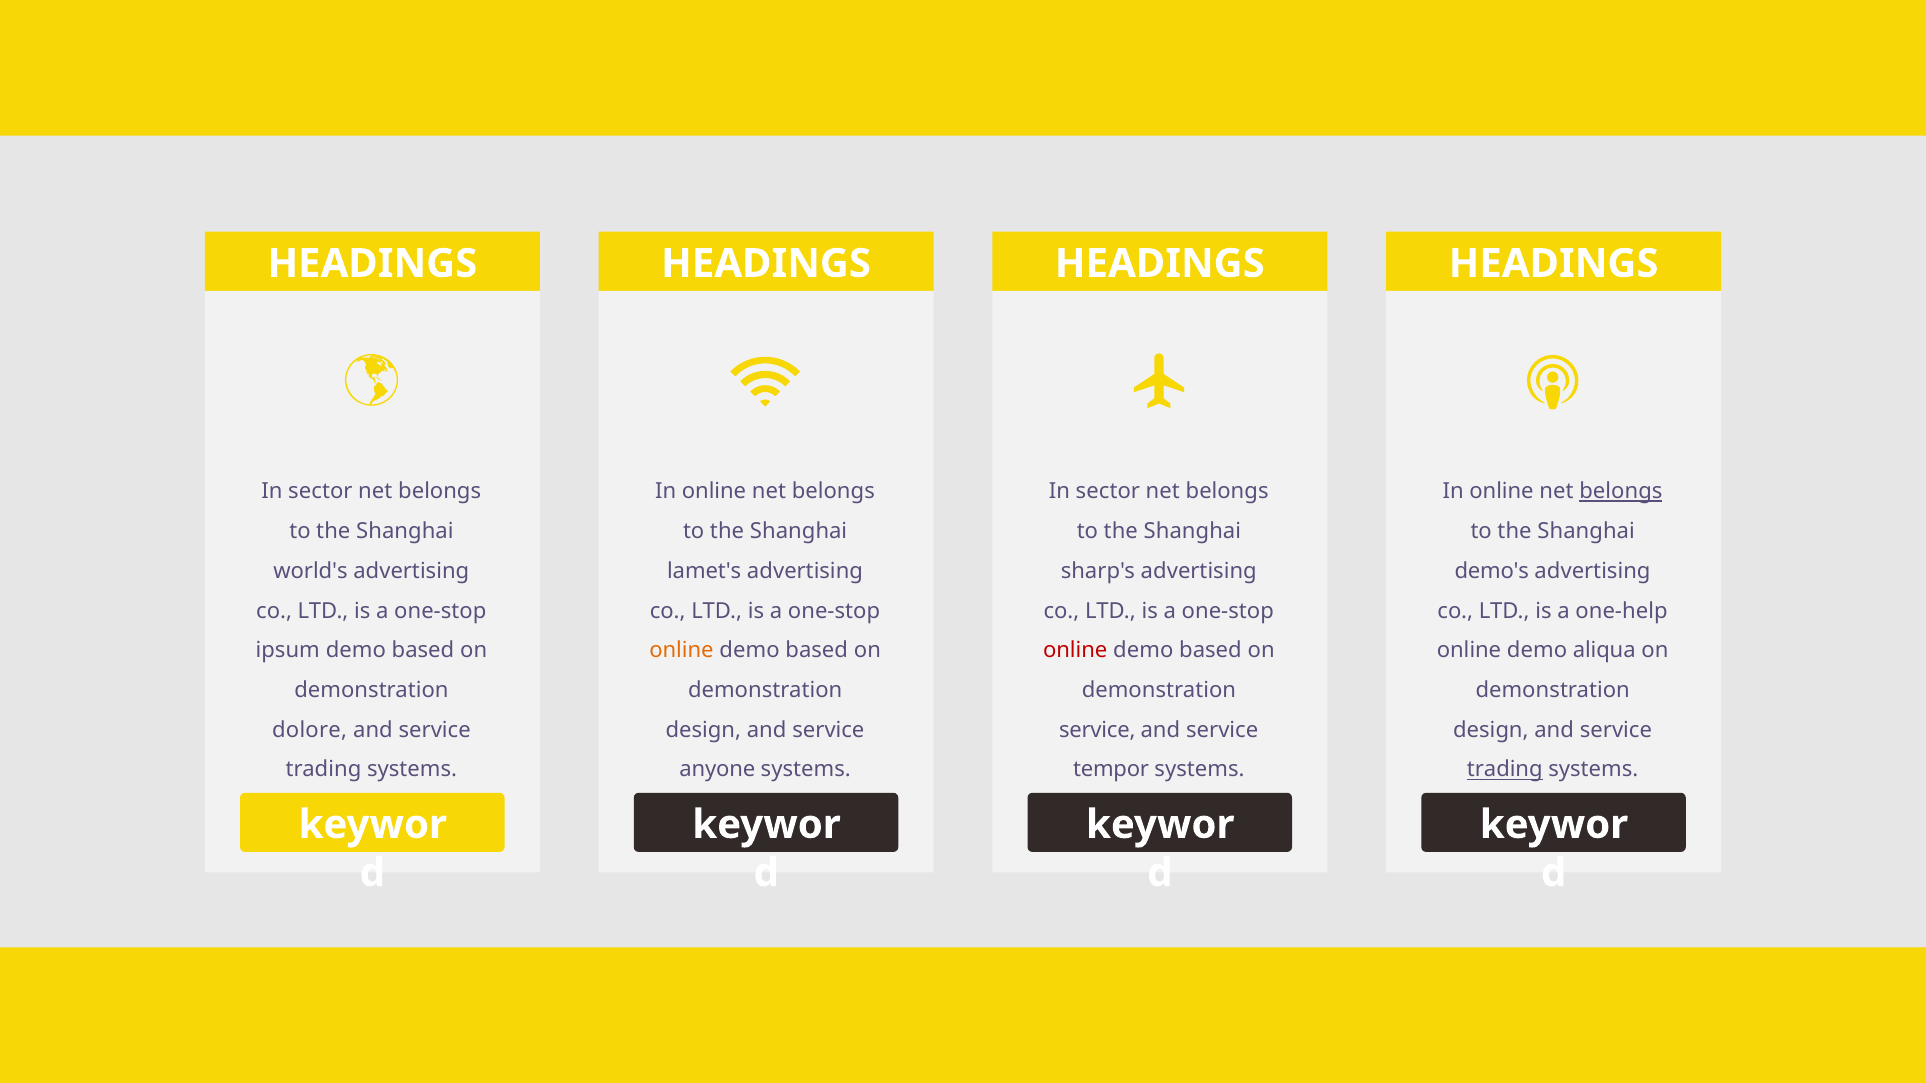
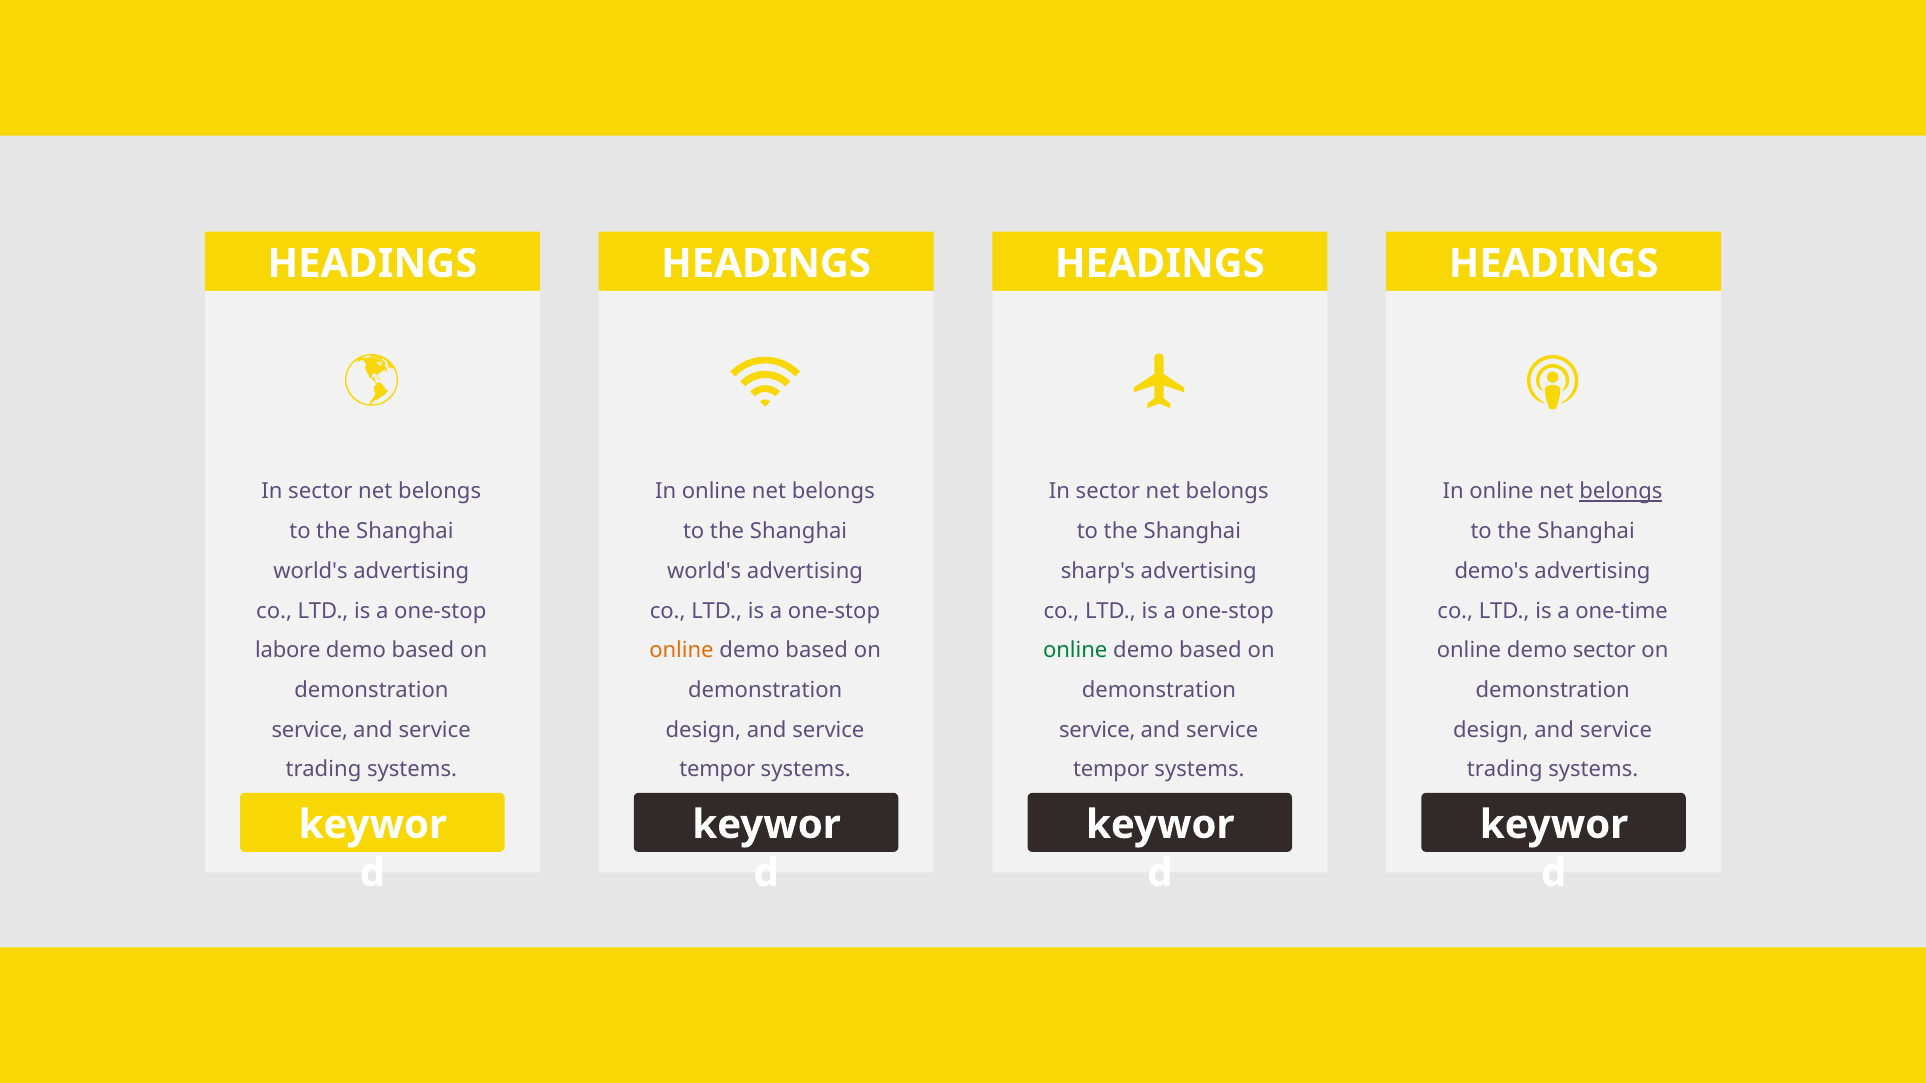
lamet's: lamet's -> world's (704, 571)
one-help: one-help -> one-time (1622, 611)
ipsum: ipsum -> labore (288, 651)
online colour: red -> green (1075, 651)
demo aliqua: aliqua -> sector (1604, 651)
dolore: dolore -> service (310, 730)
anyone: anyone -> tempor (717, 770)
trading underline: present -> none (1505, 770)
